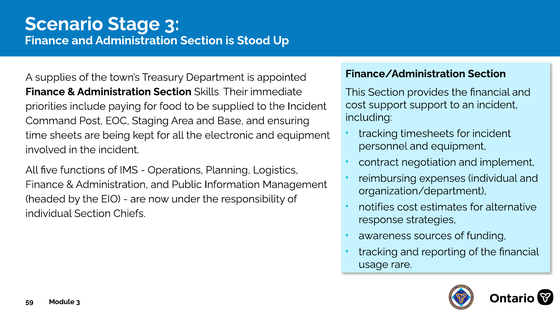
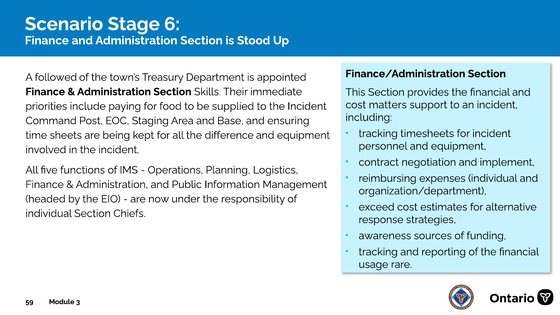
Stage 3: 3 -> 6 (172, 24)
supplies: supplies -> followed (56, 77)
cost support: support -> matters (388, 105)
electronic: electronic -> difference (229, 135)
notifies: notifies -> exceed (377, 207)
